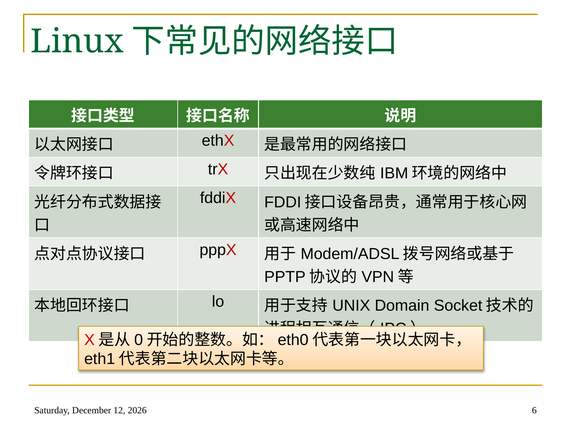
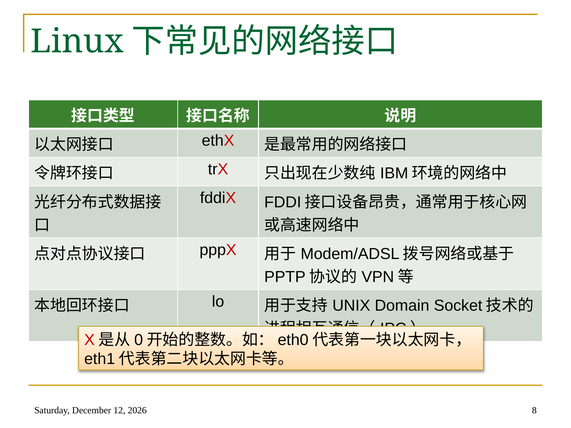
6: 6 -> 8 (534, 410)
